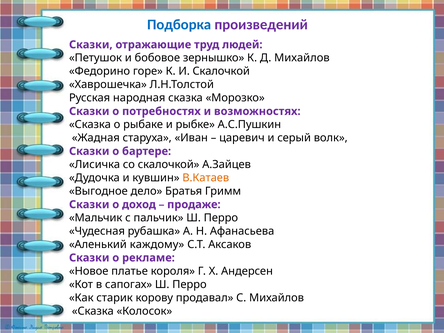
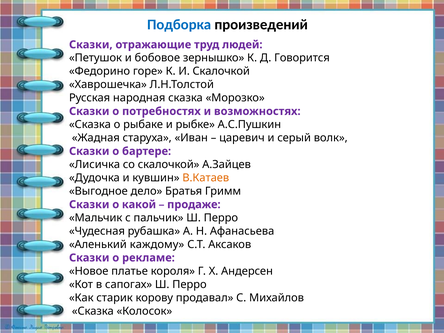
произведений colour: purple -> black (261, 25)
Д Михайлов: Михайлов -> Говорится (302, 58)
доход: доход -> какой (139, 205)
